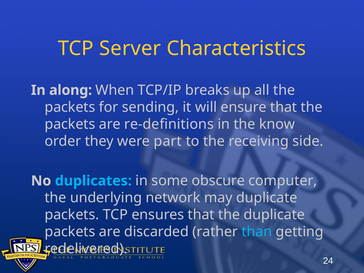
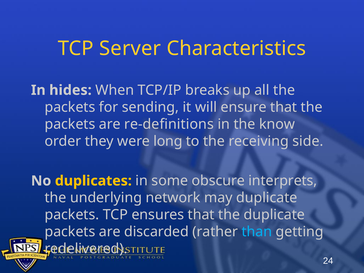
along: along -> hides (70, 90)
part: part -> long (168, 141)
duplicates colour: light blue -> yellow (93, 181)
computer: computer -> interprets (283, 181)
